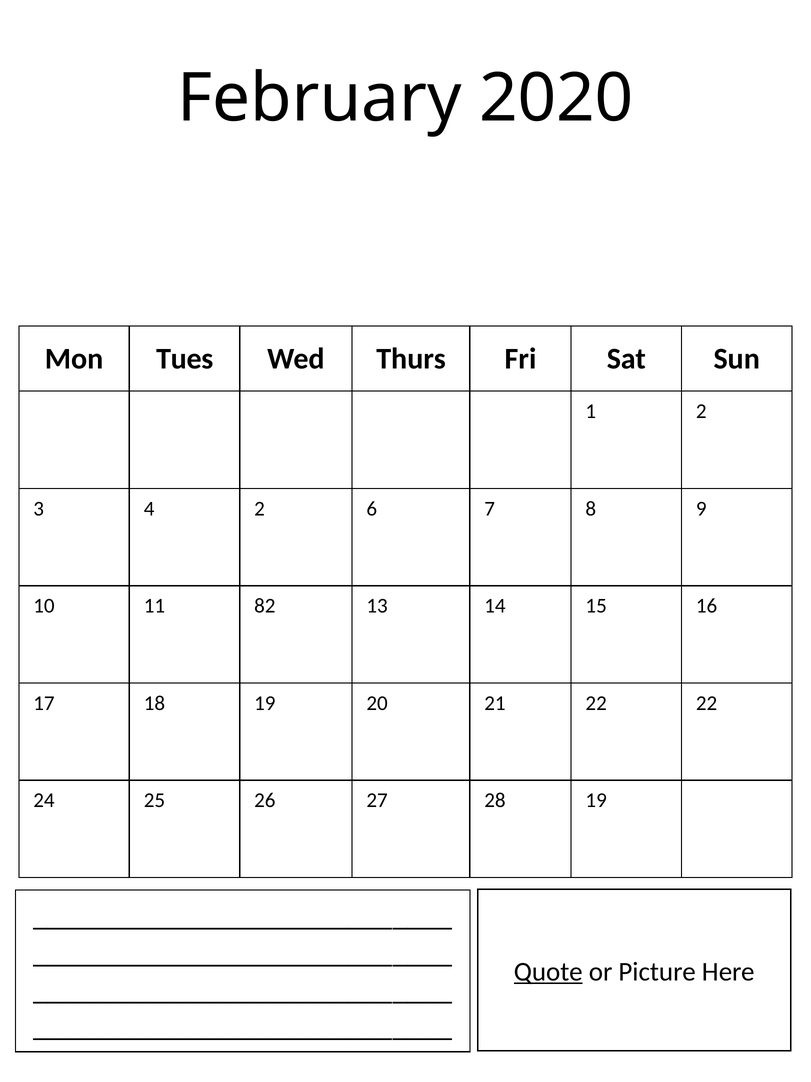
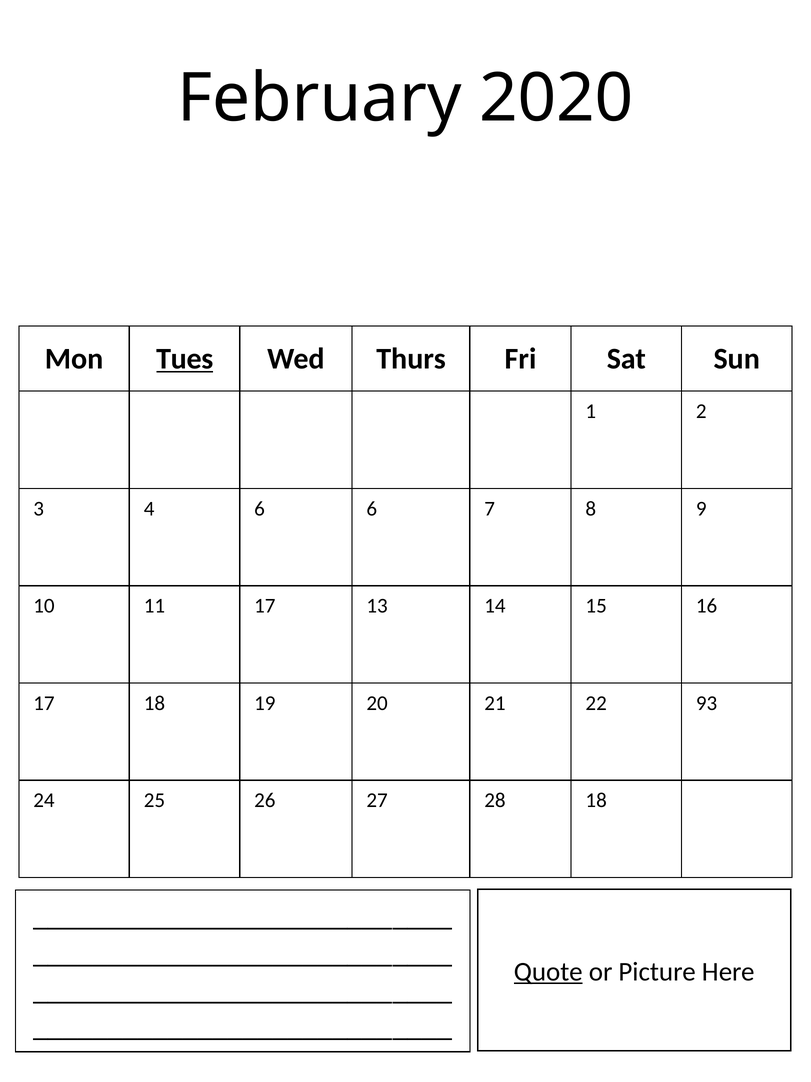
Tues underline: none -> present (185, 359)
4 2: 2 -> 6 (260, 508)
11 82: 82 -> 17 (265, 606)
22 22: 22 -> 93 (707, 703)
28 19: 19 -> 18 (596, 800)
